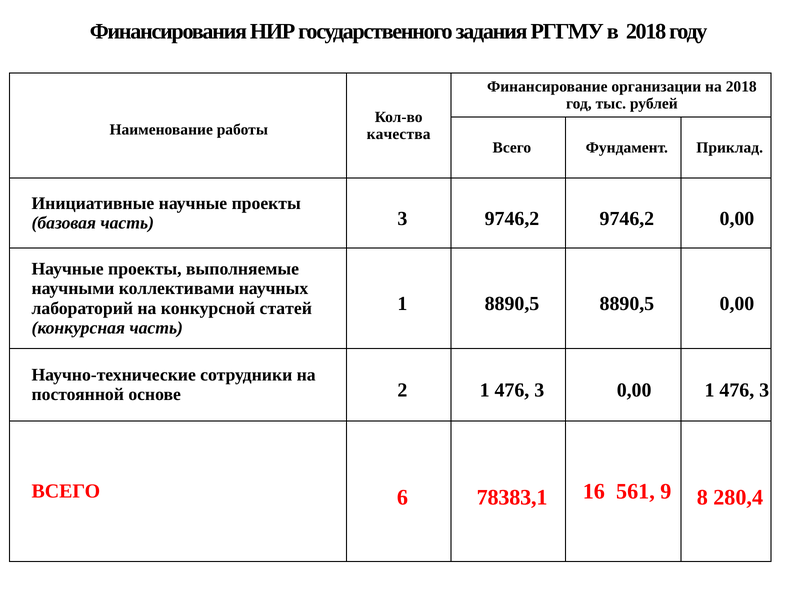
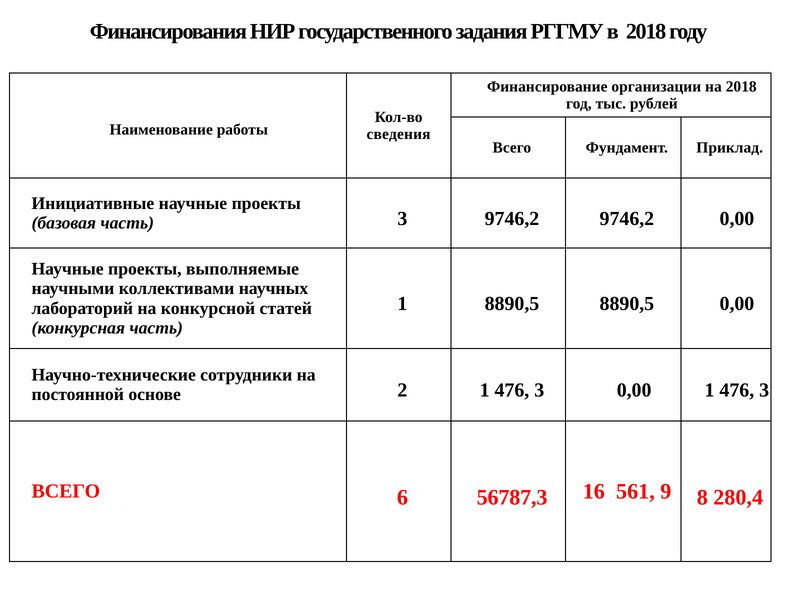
качества: качества -> сведения (399, 134)
78383,1: 78383,1 -> 56787,3 (512, 498)
